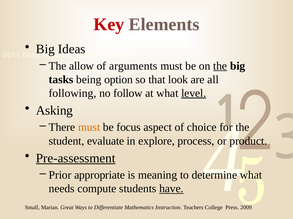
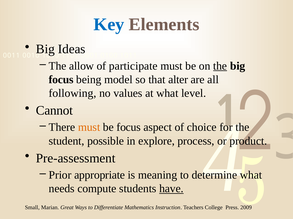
Key colour: red -> blue (109, 24)
arguments: arguments -> participate (133, 66)
tasks: tasks -> focus (61, 80)
option: option -> model (118, 80)
look: look -> alter (178, 80)
follow: follow -> values (128, 93)
level underline: present -> none (194, 93)
Asking: Asking -> Cannot (54, 111)
evaluate: evaluate -> possible (106, 141)
Pre-assessment underline: present -> none (76, 159)
